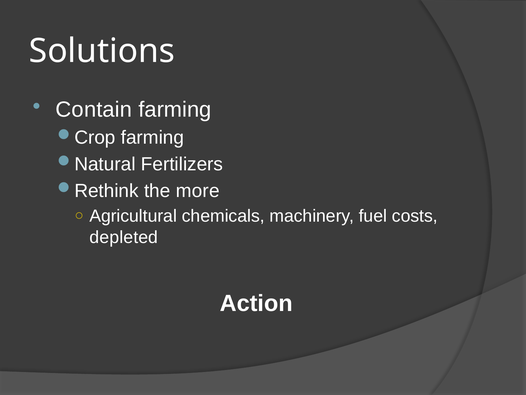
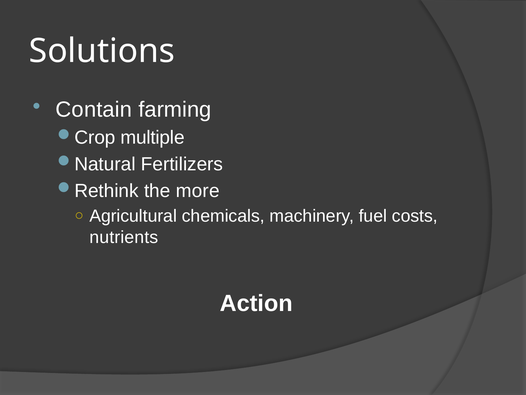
farming: farming -> multiple (153, 137)
depleted: depleted -> nutrients (124, 237)
